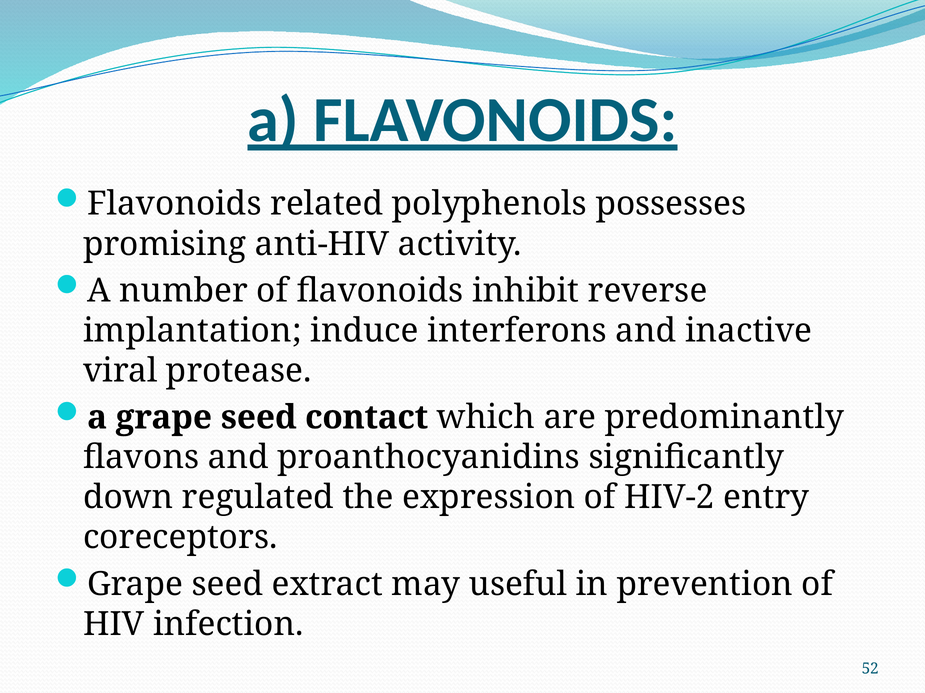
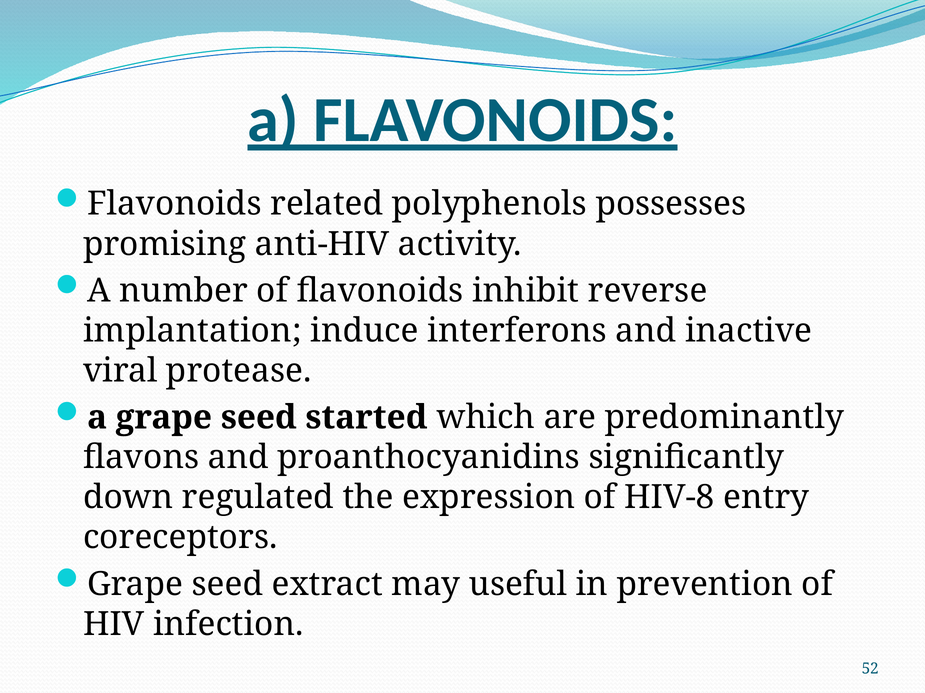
contact: contact -> started (366, 418)
HIV-2: HIV-2 -> HIV-8 (669, 498)
